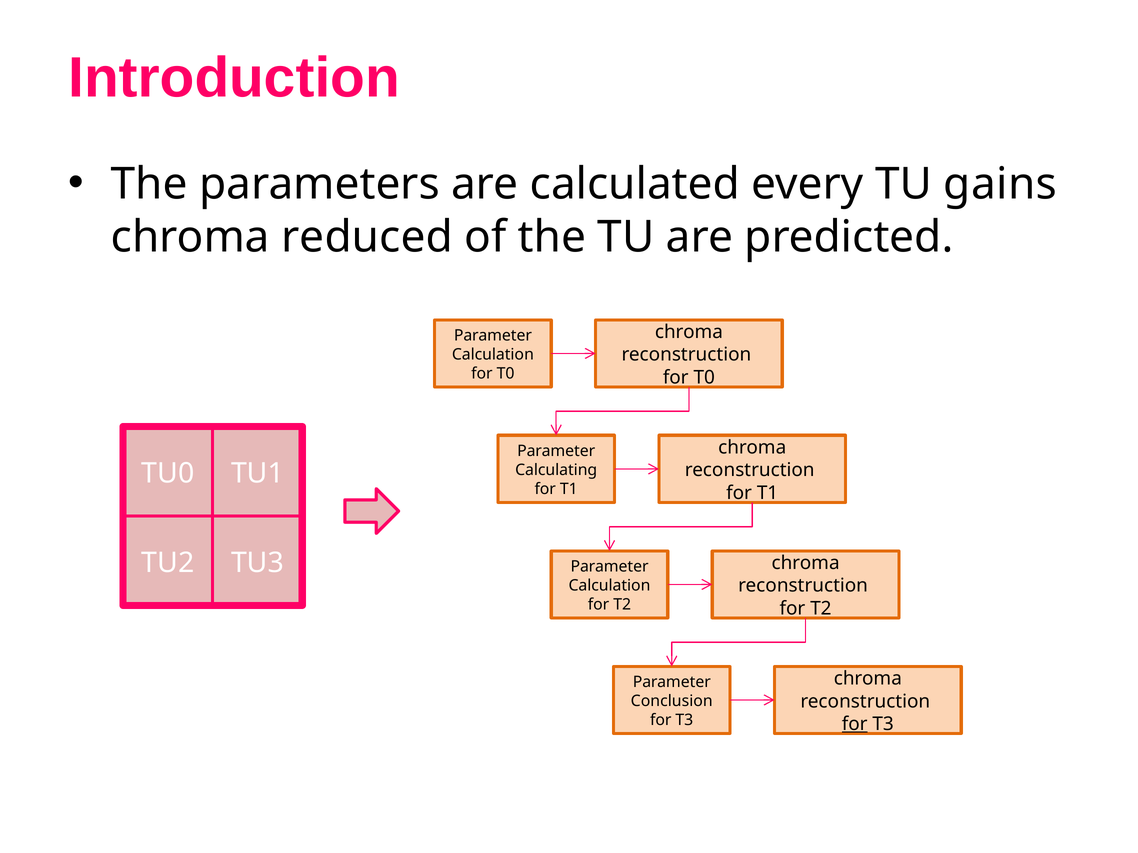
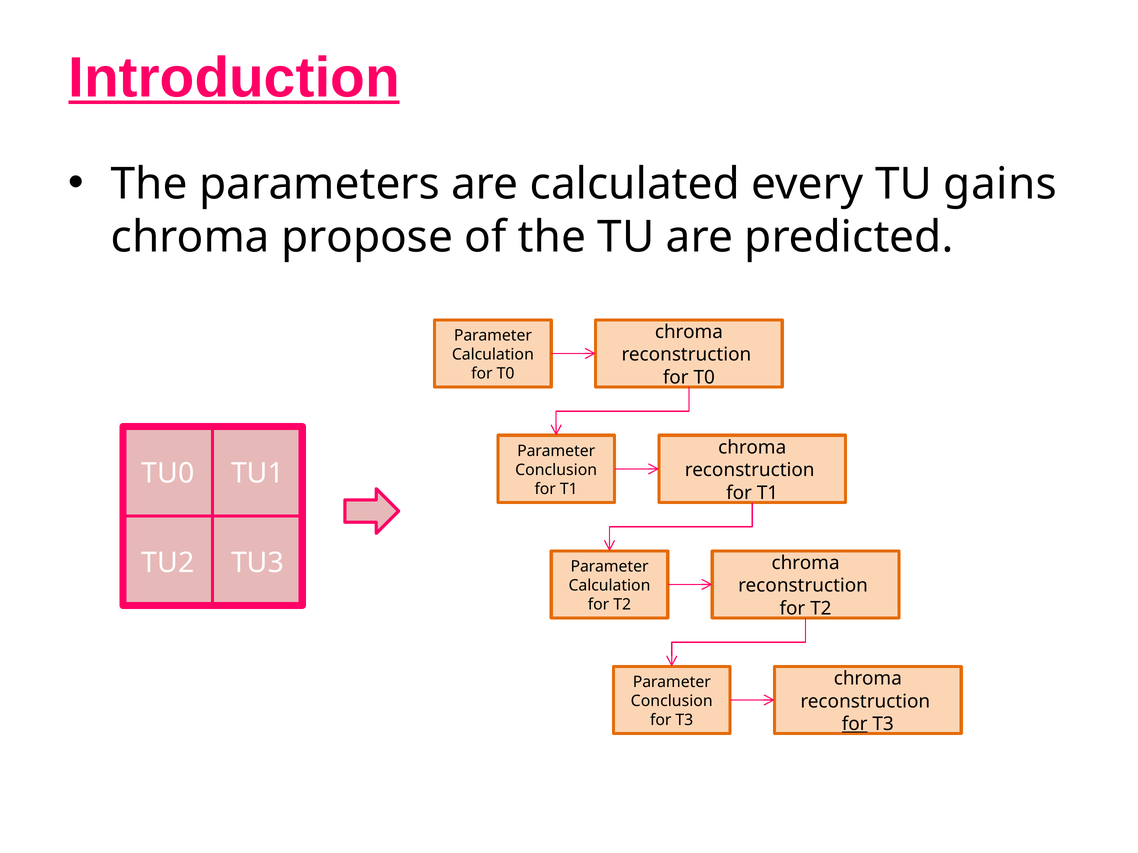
Introduction underline: none -> present (234, 78)
reduced: reduced -> propose (367, 237)
Calculating: Calculating -> Conclusion (556, 470)
